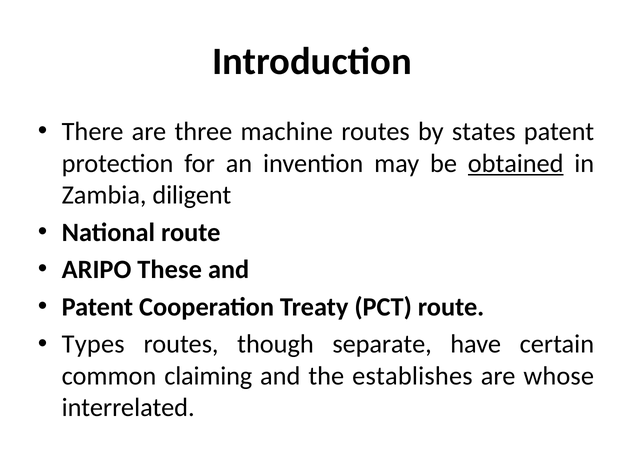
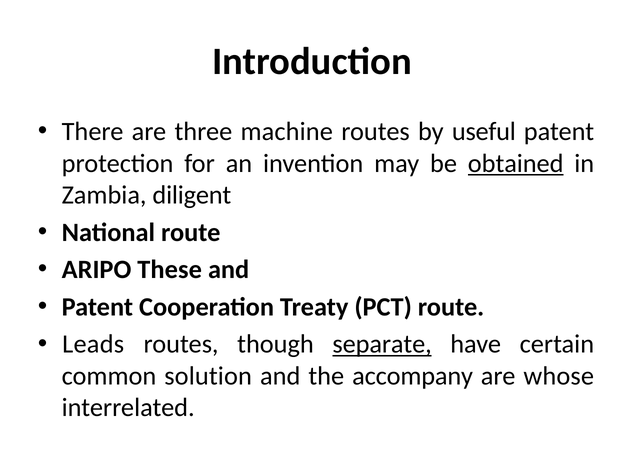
states: states -> useful (484, 132)
Types: Types -> Leads (93, 344)
separate underline: none -> present (382, 344)
claiming: claiming -> solution (208, 376)
establishes: establishes -> accompany (413, 376)
